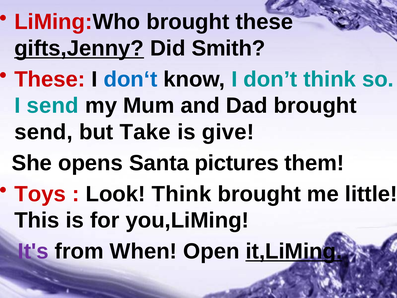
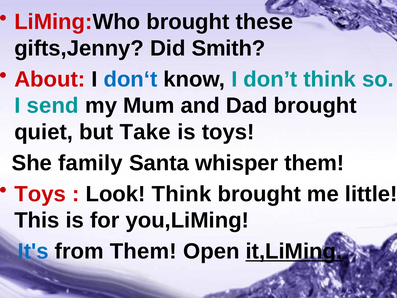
gifts,Jenny underline: present -> none (79, 48)
These: These -> About (50, 79)
send: send -> quiet (44, 132)
is give: give -> toys (228, 132)
opens: opens -> family (90, 163)
pictures: pictures -> whisper (237, 163)
It's colour: purple -> blue (33, 251)
from When: When -> Them (143, 251)
